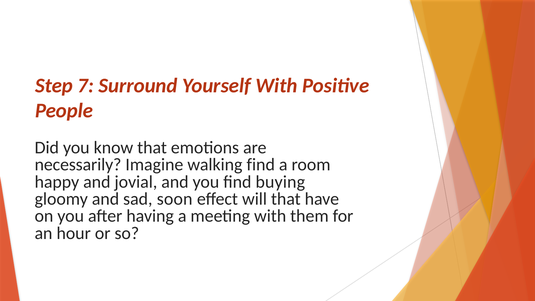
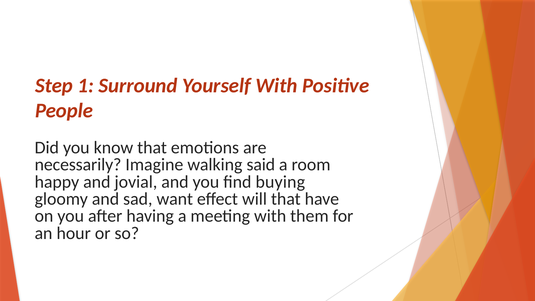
7: 7 -> 1 (86, 85)
walking find: find -> said (261, 165)
soon: soon -> want (175, 199)
